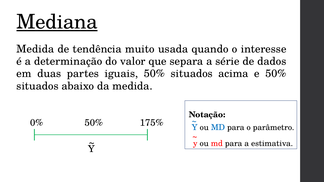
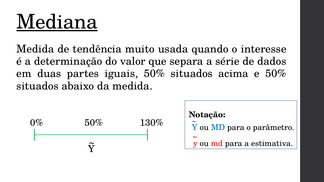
175%: 175% -> 130% (152, 123)
